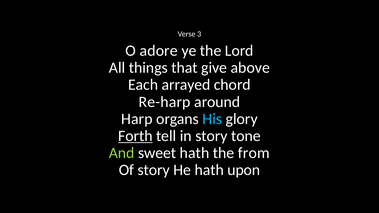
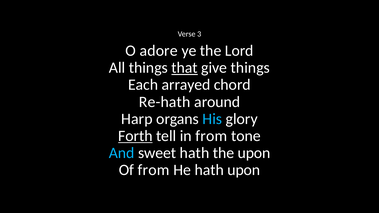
that underline: none -> present (185, 68)
give above: above -> things (250, 68)
Re-harp: Re-harp -> Re-hath (165, 102)
in story: story -> from (211, 136)
And colour: light green -> light blue (122, 153)
the from: from -> upon (254, 153)
Of story: story -> from (154, 170)
